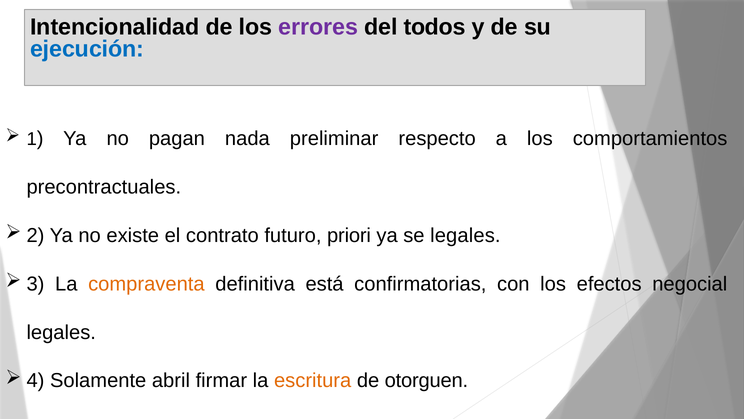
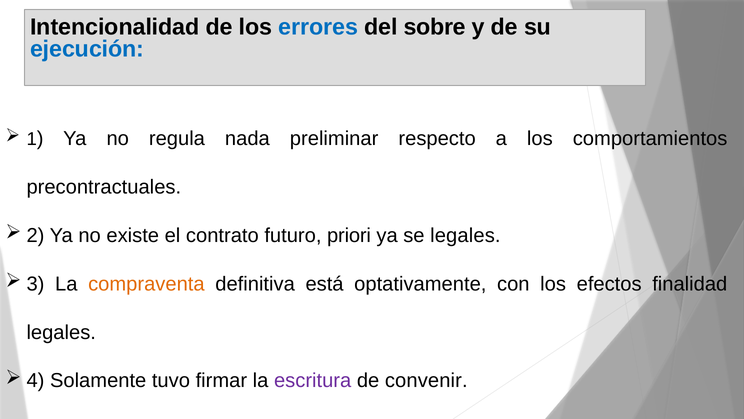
errores colour: purple -> blue (318, 27)
todos: todos -> sobre (435, 27)
pagan: pagan -> regula (177, 139)
confirmatorias: confirmatorias -> optativamente (420, 284)
negocial: negocial -> finalidad (690, 284)
abril: abril -> tuvo (171, 380)
escritura colour: orange -> purple (313, 380)
otorguen: otorguen -> convenir (426, 380)
